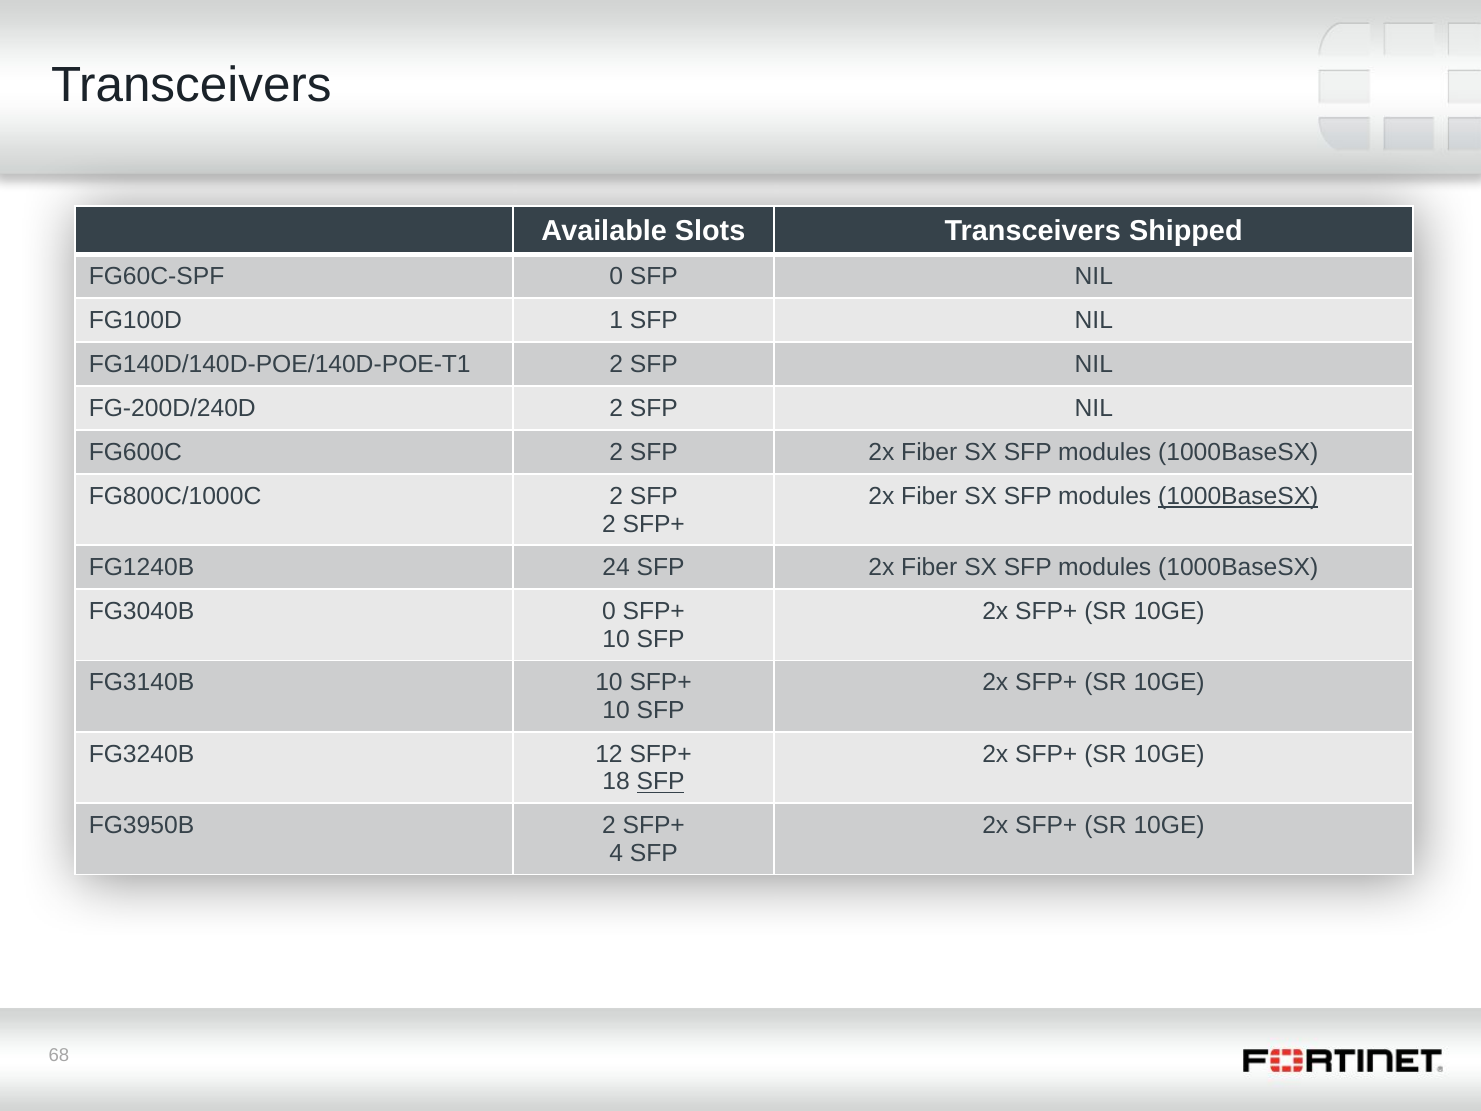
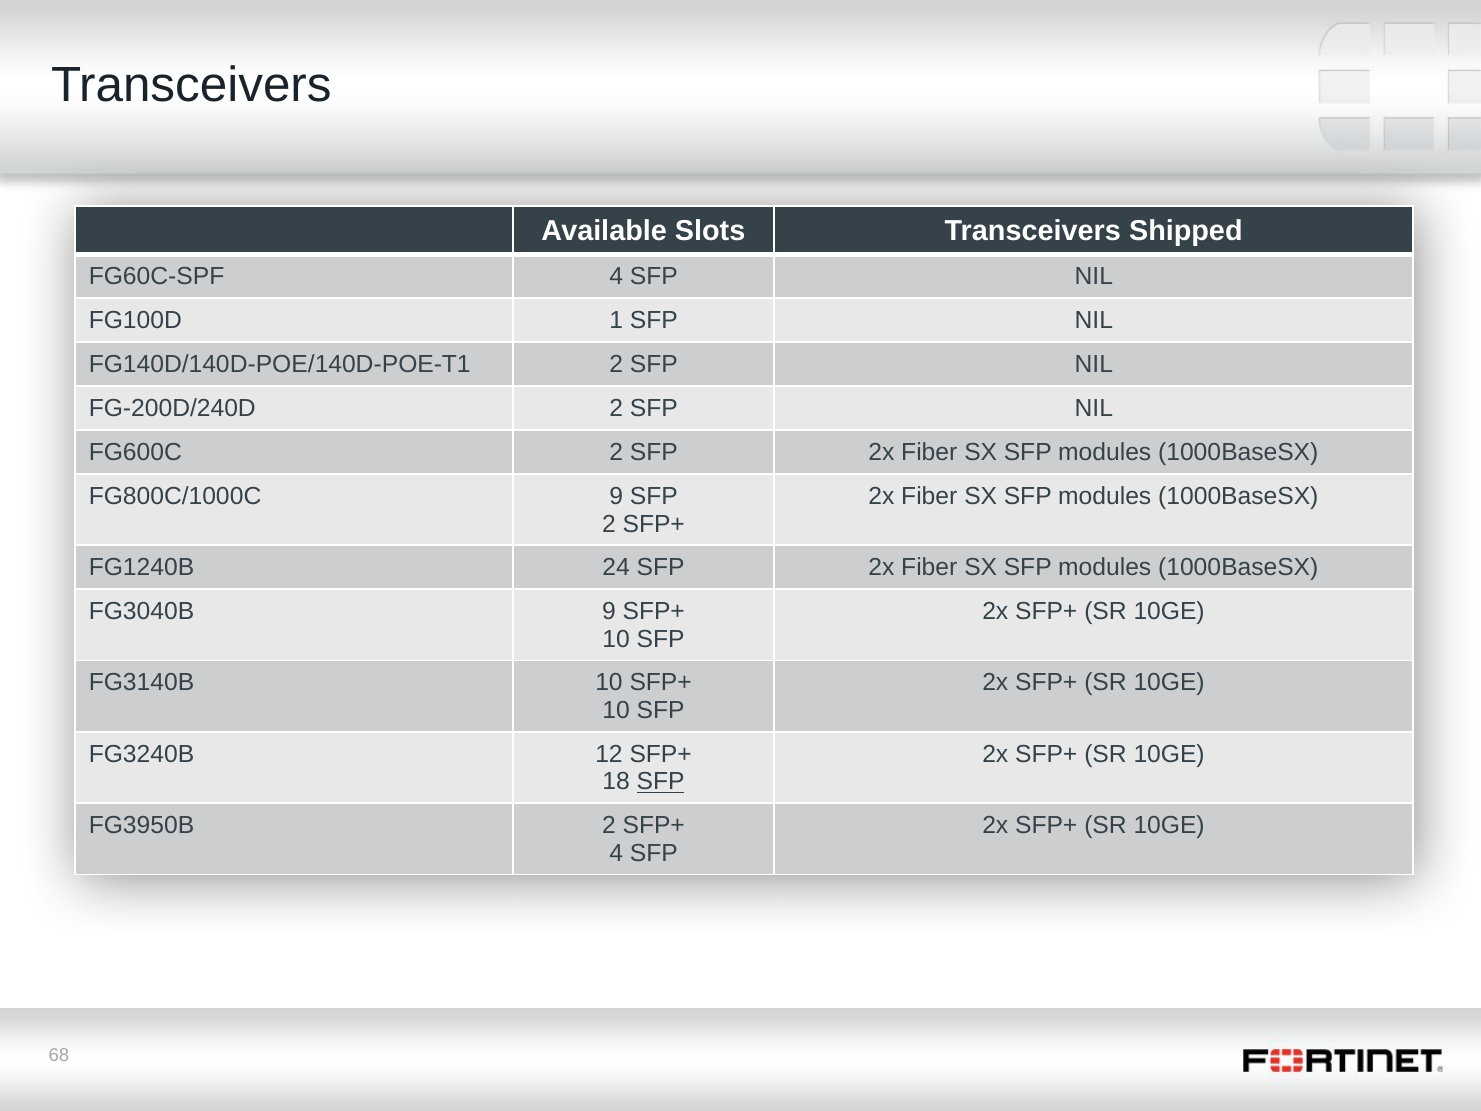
FG60C-SPF 0: 0 -> 4 (616, 277)
FG800C/1000C 2: 2 -> 9 (616, 496)
1000BaseSX underline: present -> none (1238, 496)
FG3040B 0: 0 -> 9 (609, 611)
